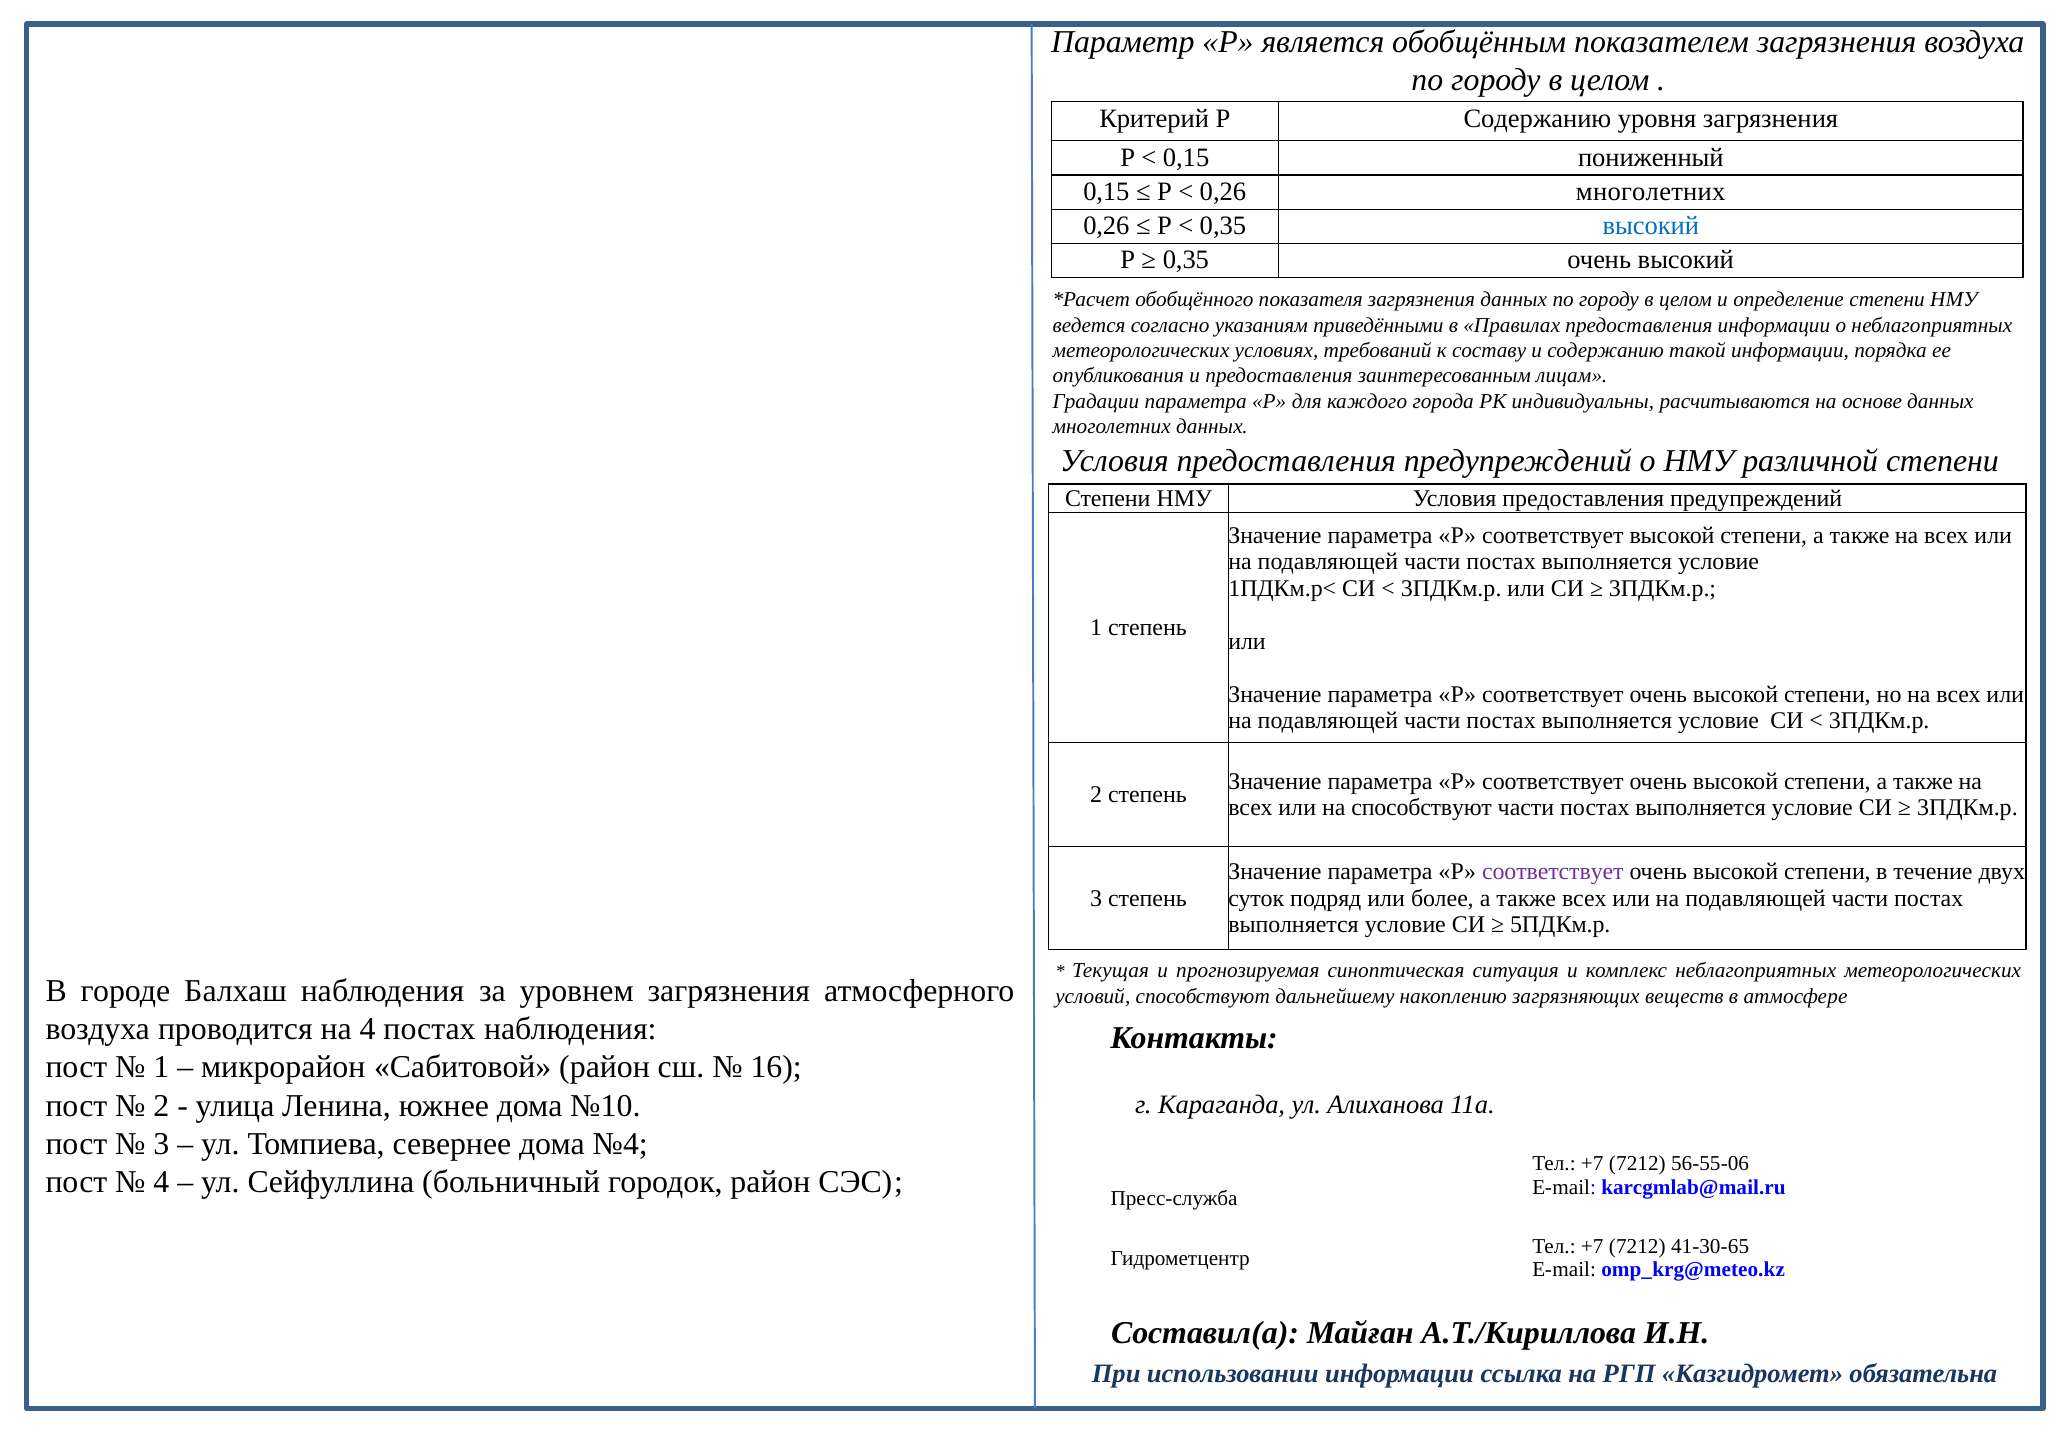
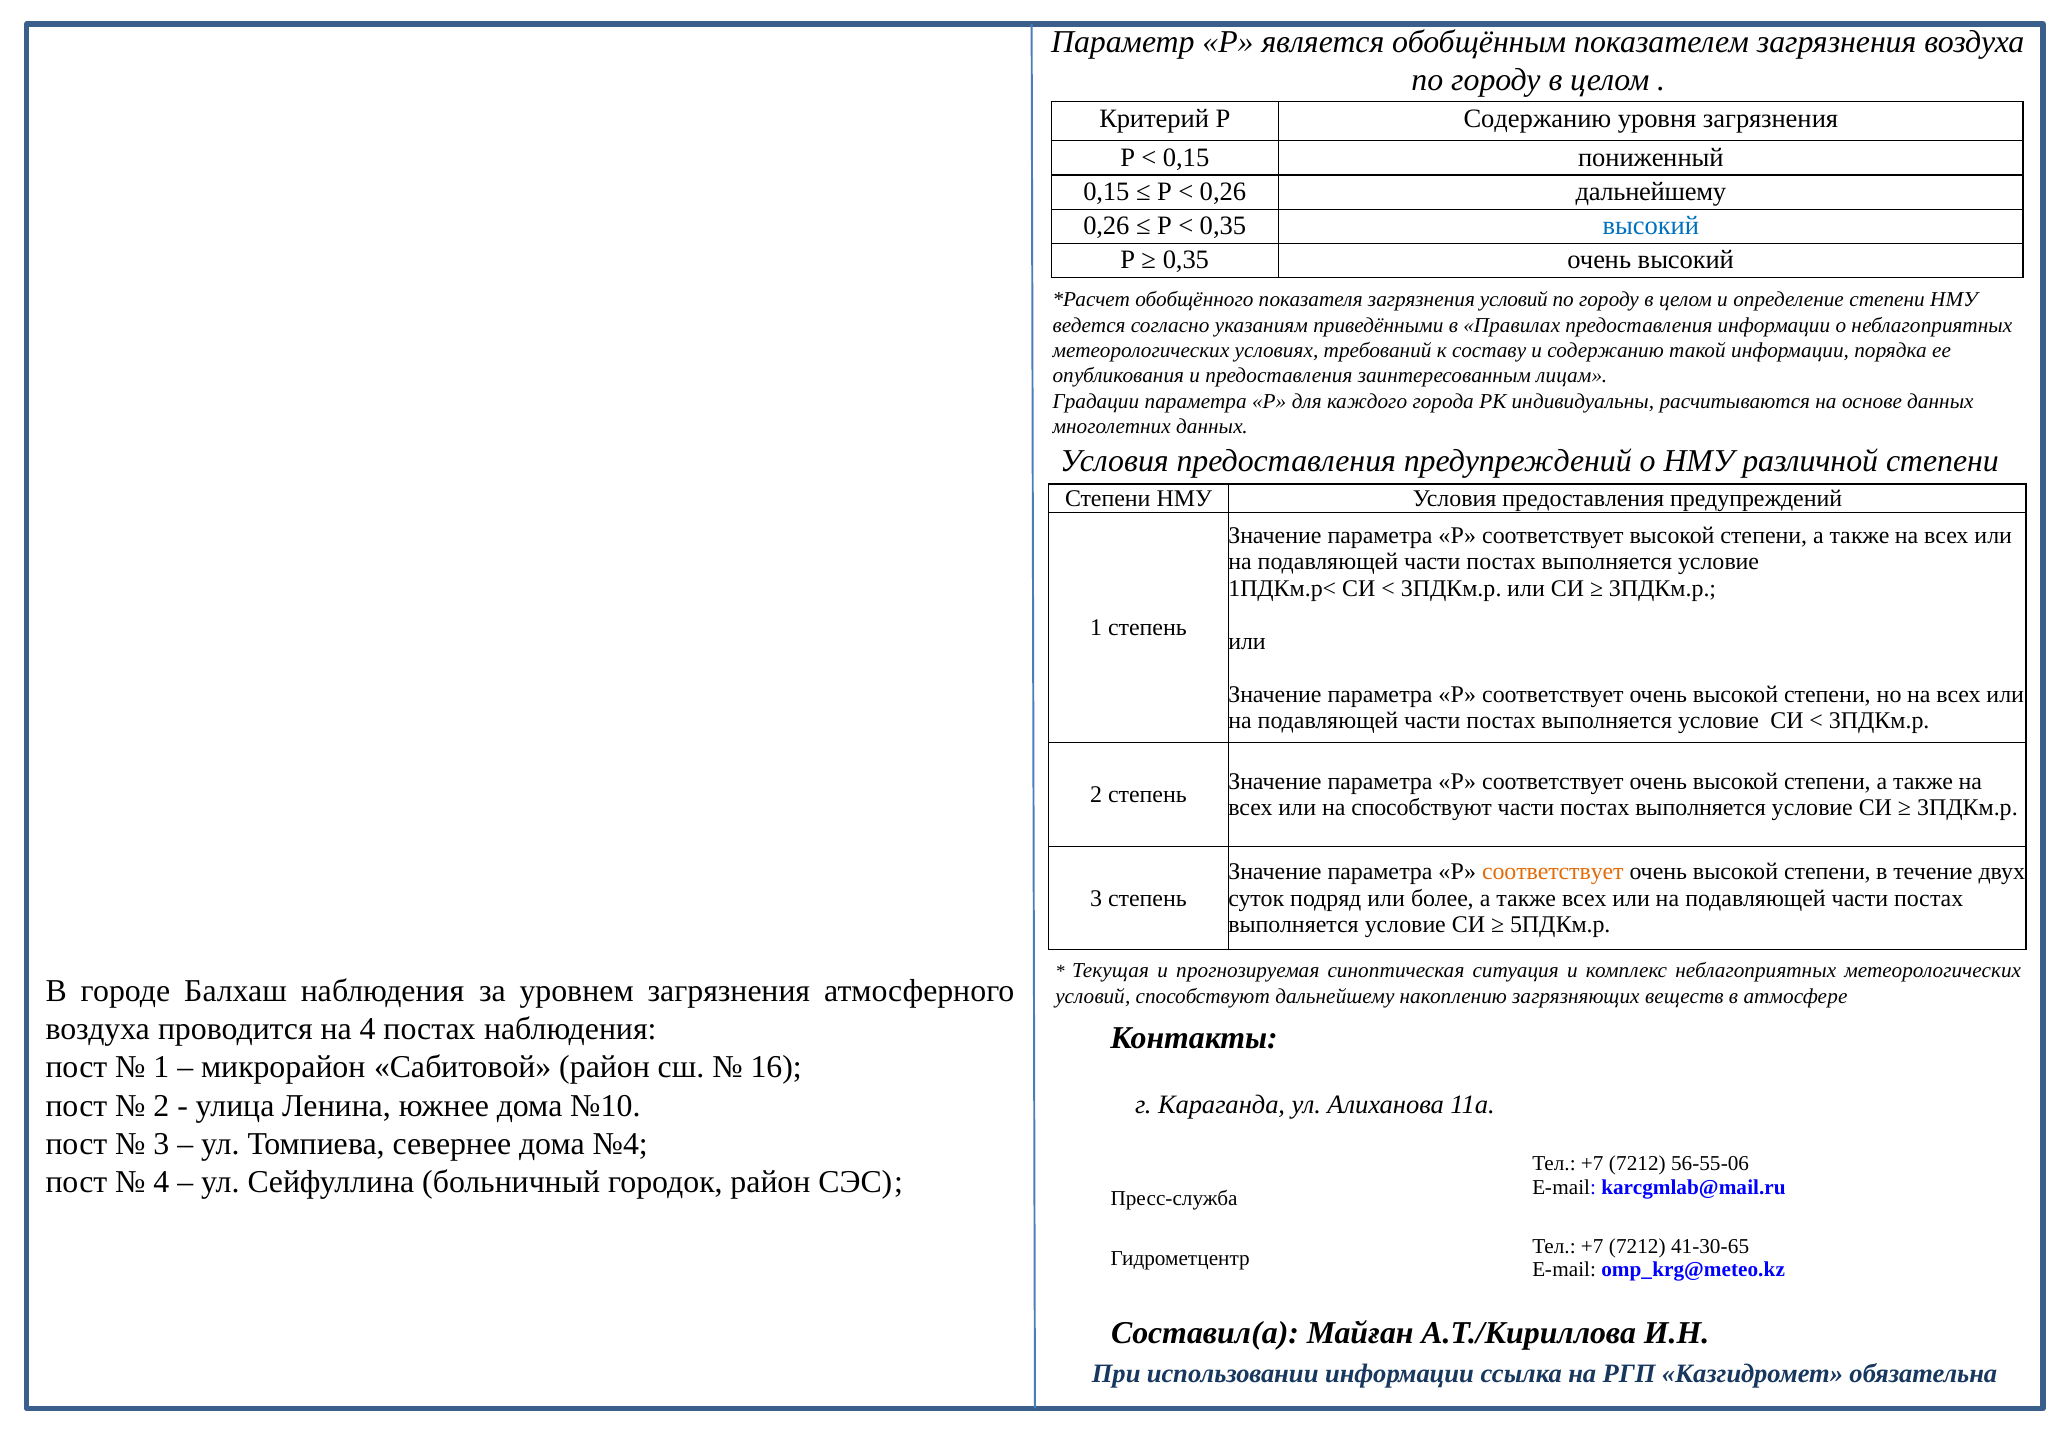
0,26 многолетних: многолетних -> дальнейшему (1651, 192)
загрязнения данных: данных -> условий (1514, 300)
соответствует colour: purple -> orange (1553, 872)
